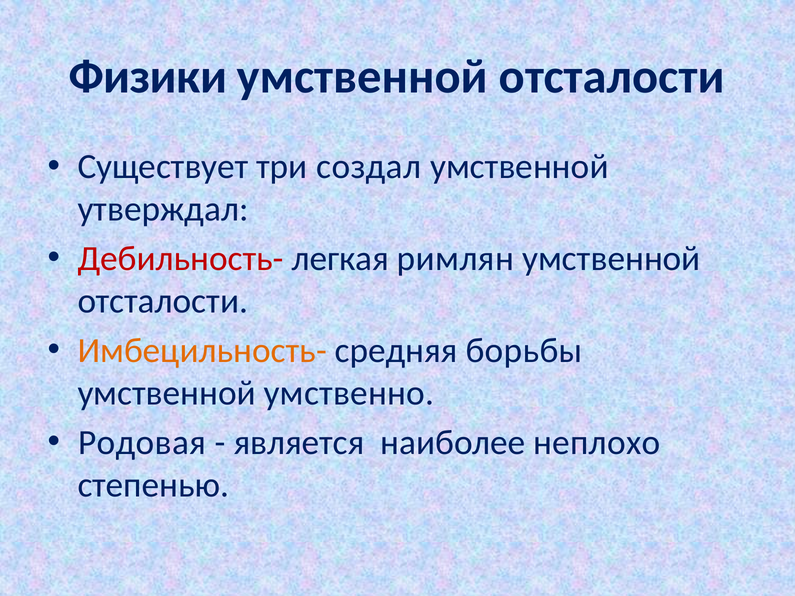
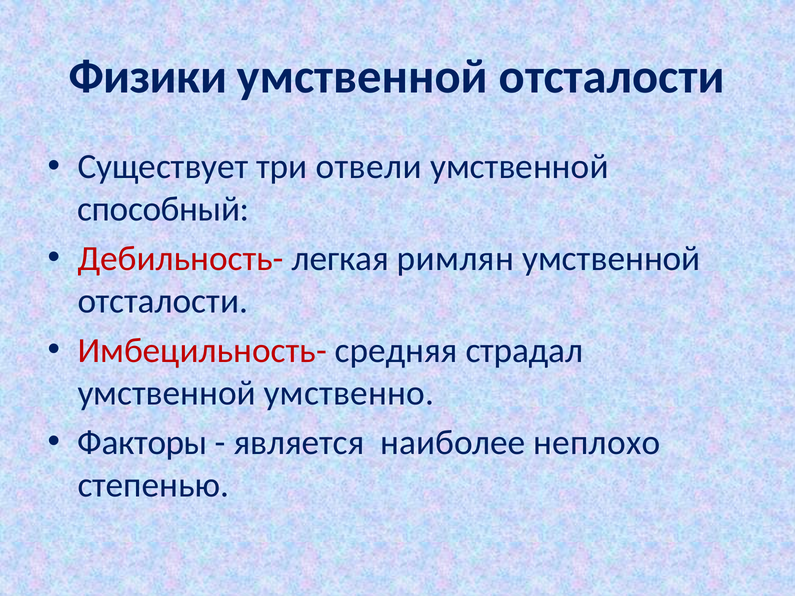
создал: создал -> отвели (369, 167)
утверждал: утверждал -> способный (163, 209)
Имбецильность- colour: orange -> red (202, 351)
борьбы: борьбы -> страдал (524, 351)
Родовая: Родовая -> Факторы (142, 443)
